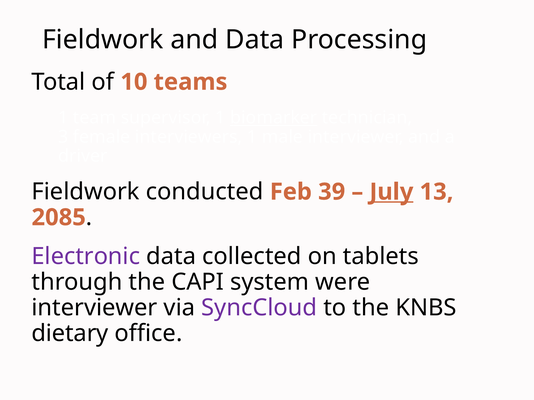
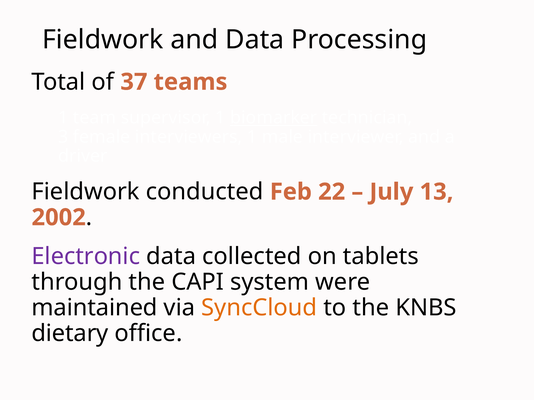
10: 10 -> 37 (134, 82)
39: 39 -> 22 (332, 192)
July underline: present -> none (391, 192)
2085: 2085 -> 2002 (59, 218)
interviewer: interviewer -> maintained (95, 308)
SyncCloud colour: purple -> orange (259, 308)
